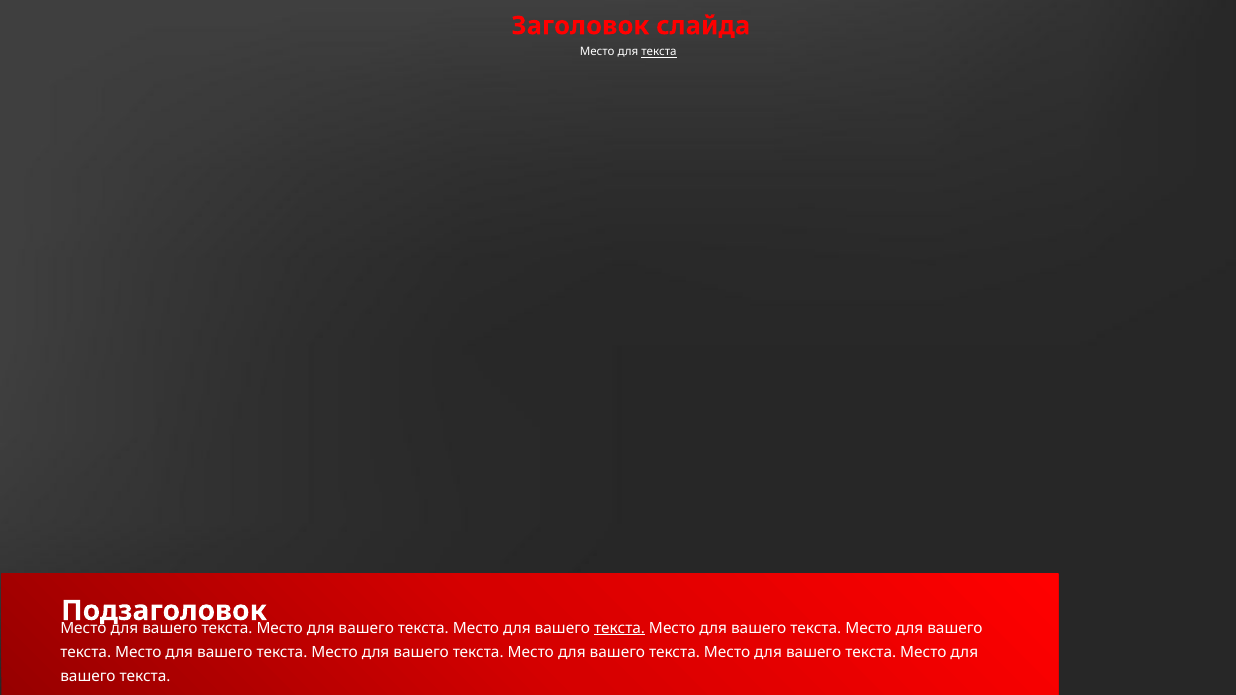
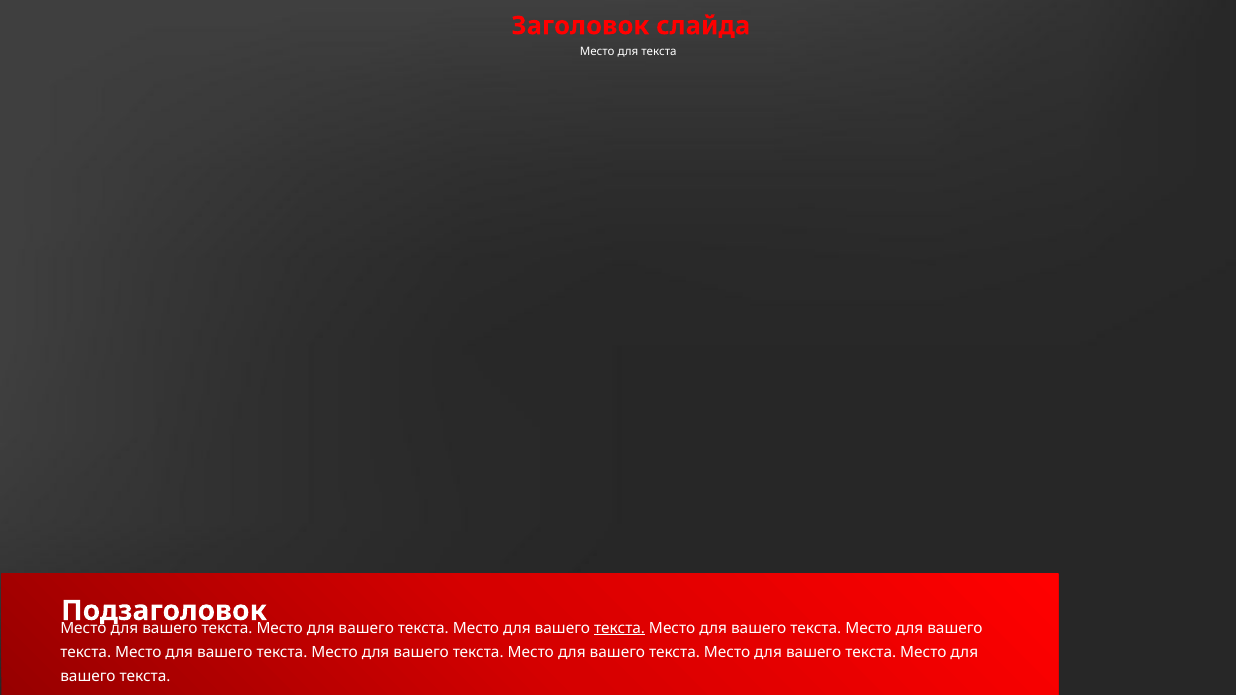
текста underline: present -> none (659, 52)
